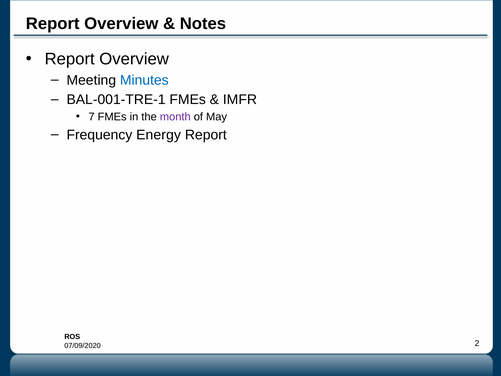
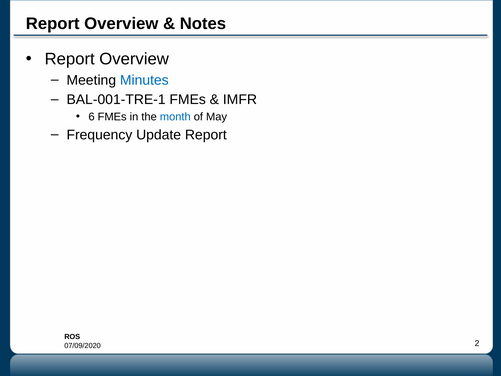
7: 7 -> 6 (92, 117)
month colour: purple -> blue (175, 117)
Energy: Energy -> Update (159, 135)
